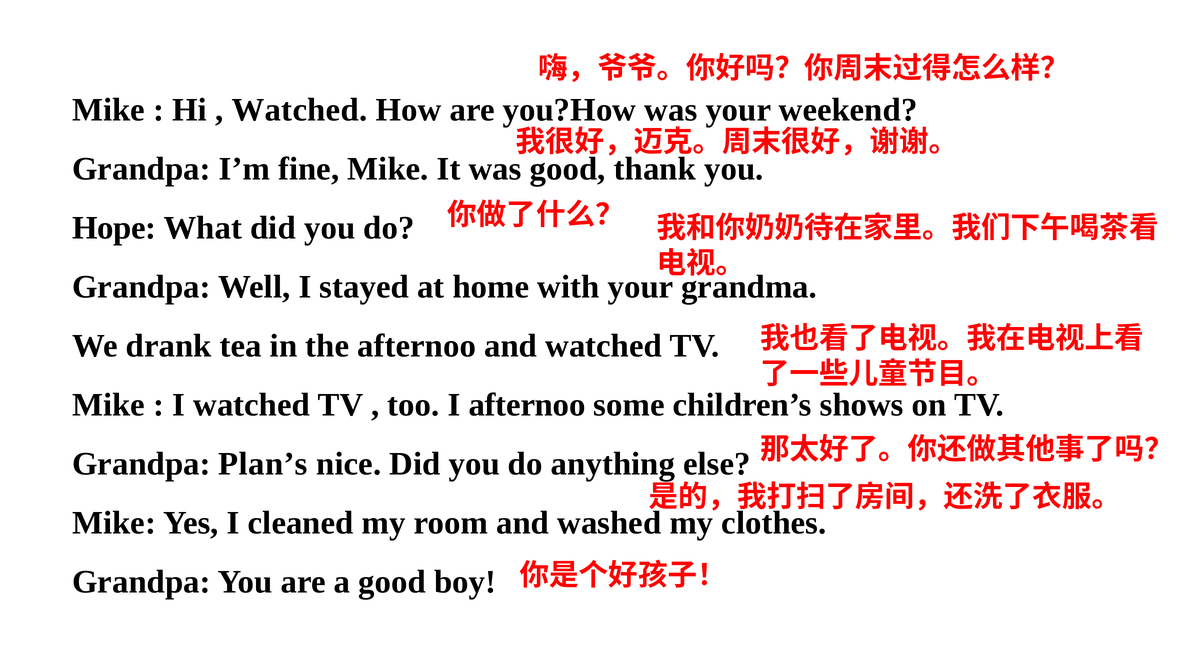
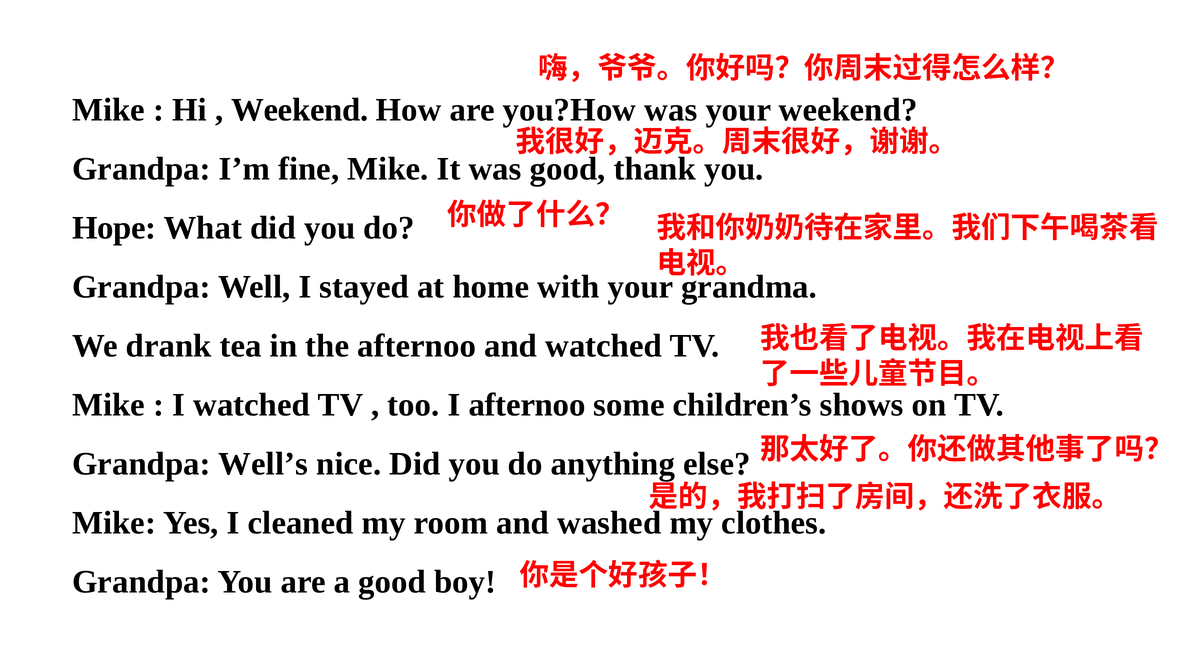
Watched: Watched -> Weekend (300, 110)
Plan’s: Plan’s -> Well’s (263, 464)
